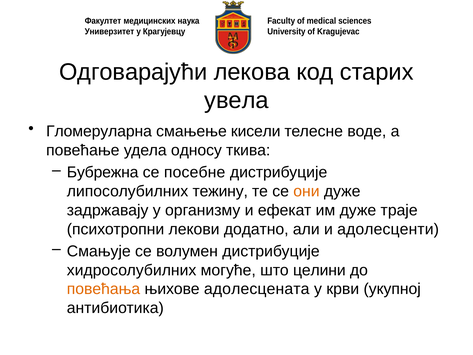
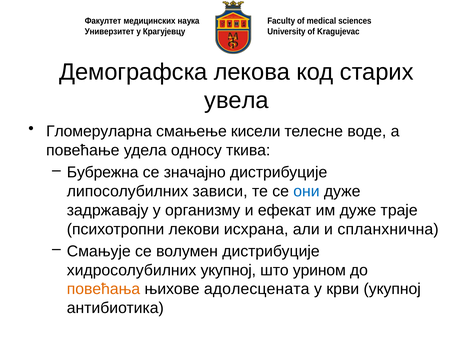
Одговарајући: Одговарајући -> Демографска (133, 72)
посебне: посебне -> значајно (195, 172)
тежину: тежину -> зависи (220, 191)
они colour: orange -> blue (306, 191)
додатно: додатно -> исхрана (256, 229)
адолесценти: адолесценти -> спланхнична (388, 229)
хидросолубилних могуће: могуће -> укупној (228, 270)
целини: целини -> урином (319, 270)
